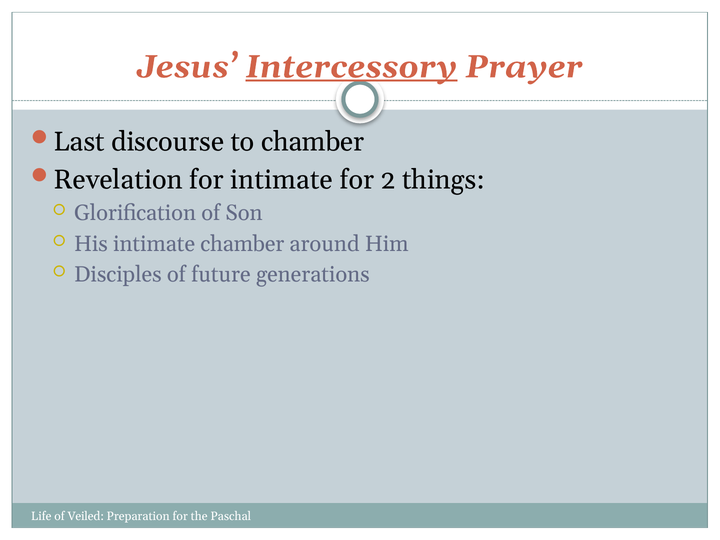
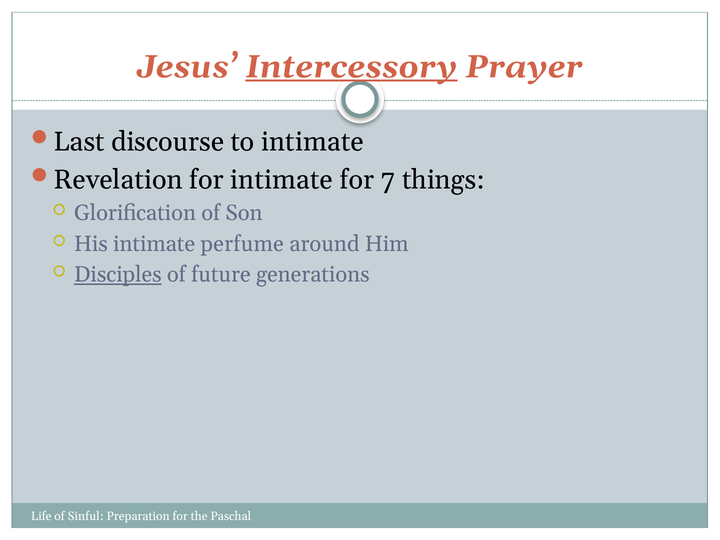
to chamber: chamber -> intimate (312, 142)
2: 2 -> 7 (388, 180)
intimate chamber: chamber -> perfume (242, 244)
Disciples underline: none -> present (118, 275)
Veiled: Veiled -> Sinful (86, 516)
